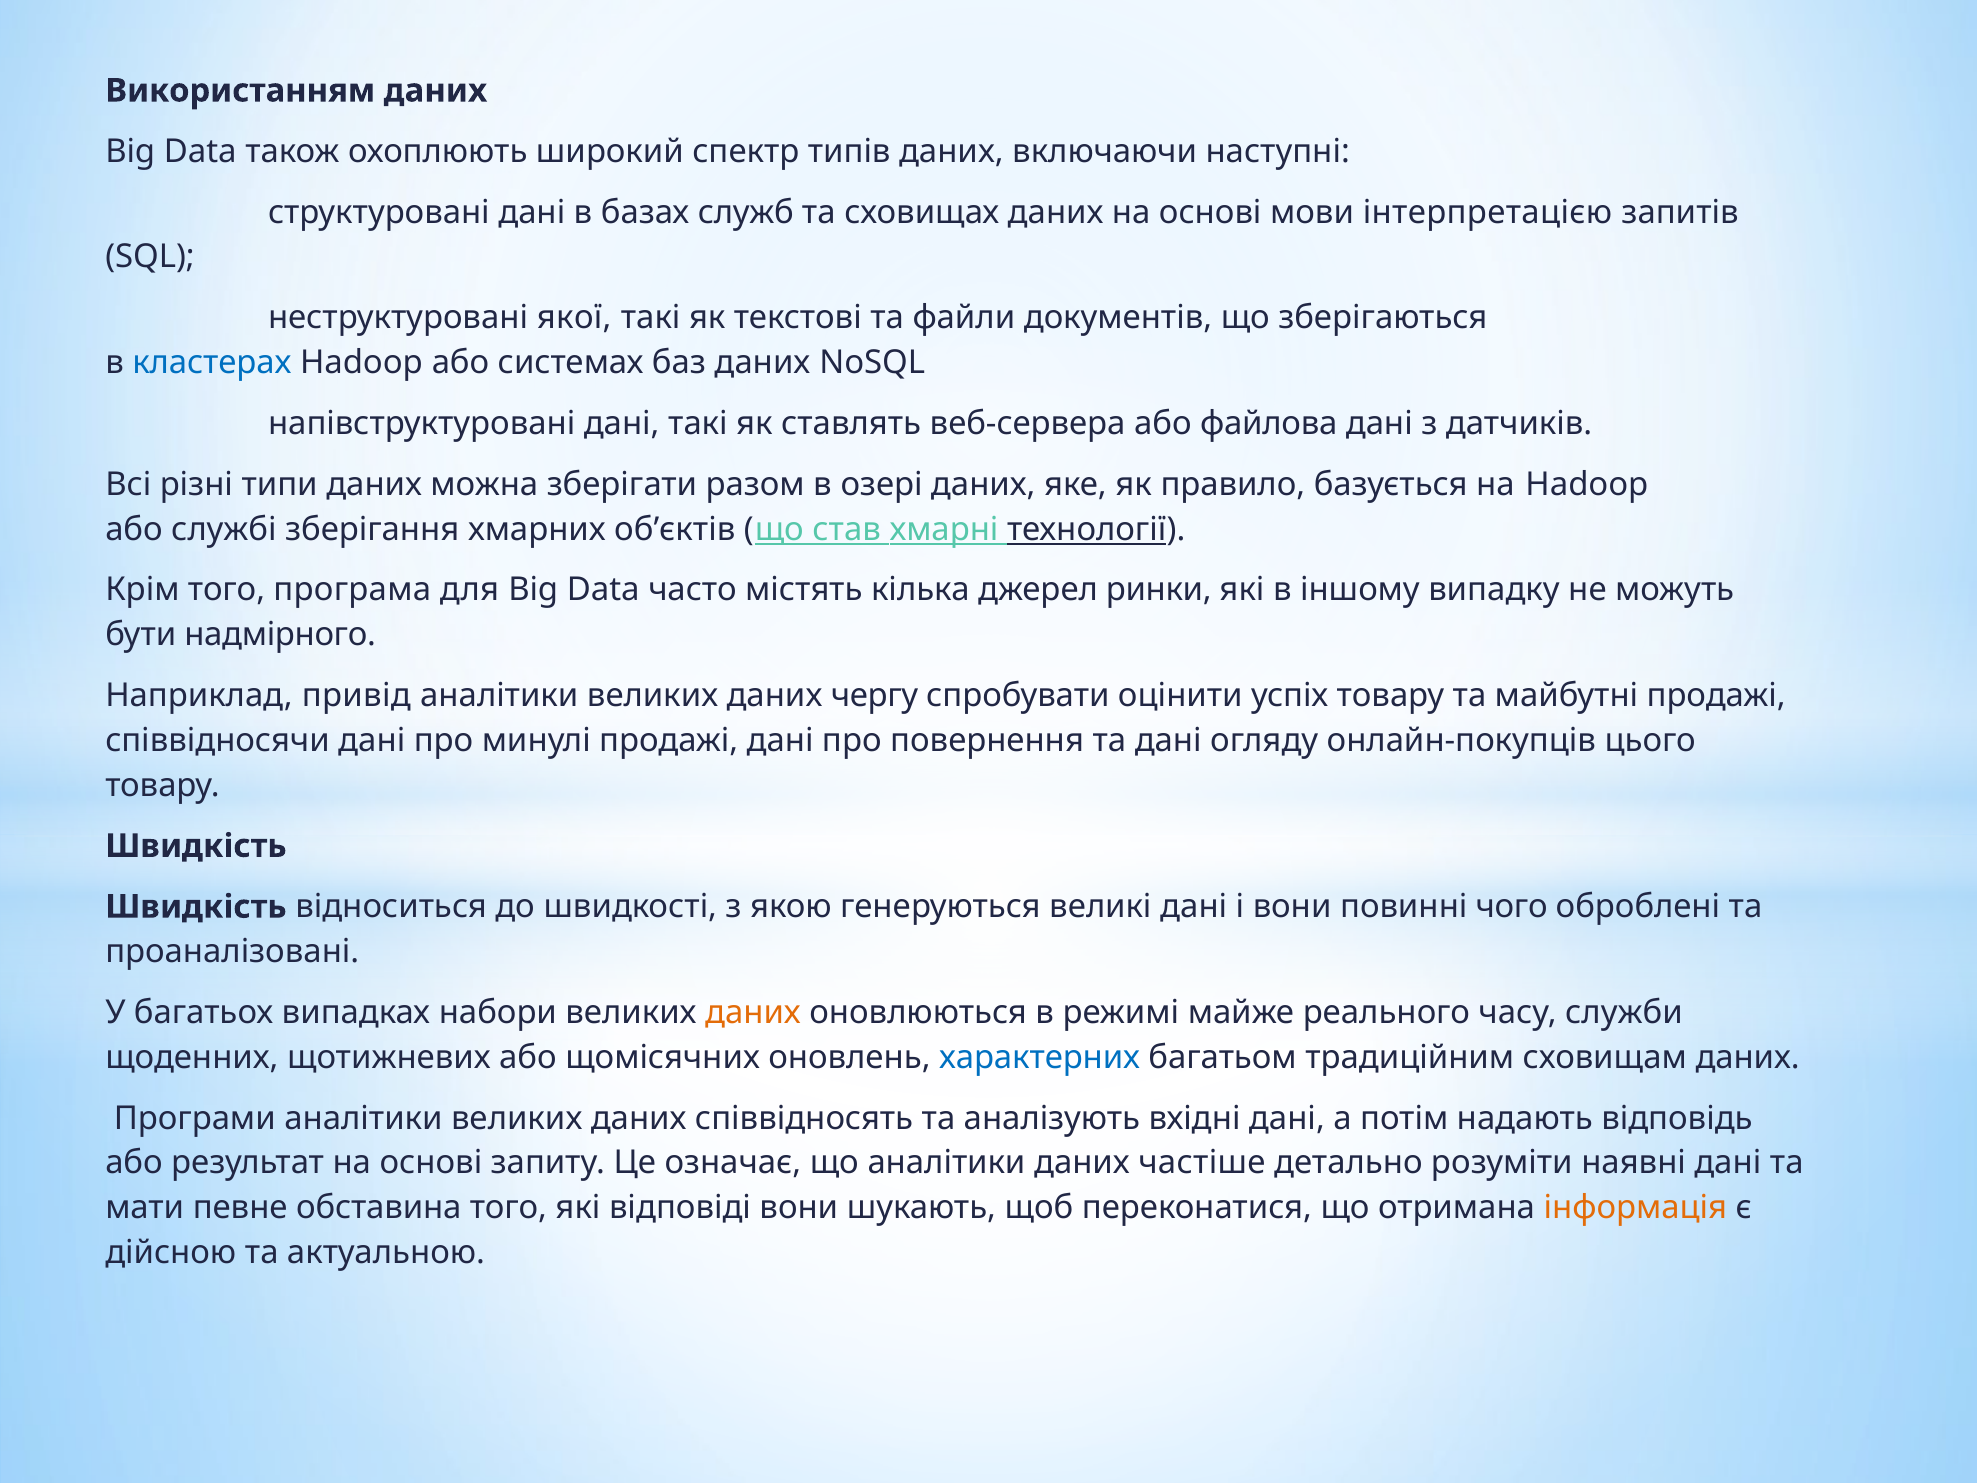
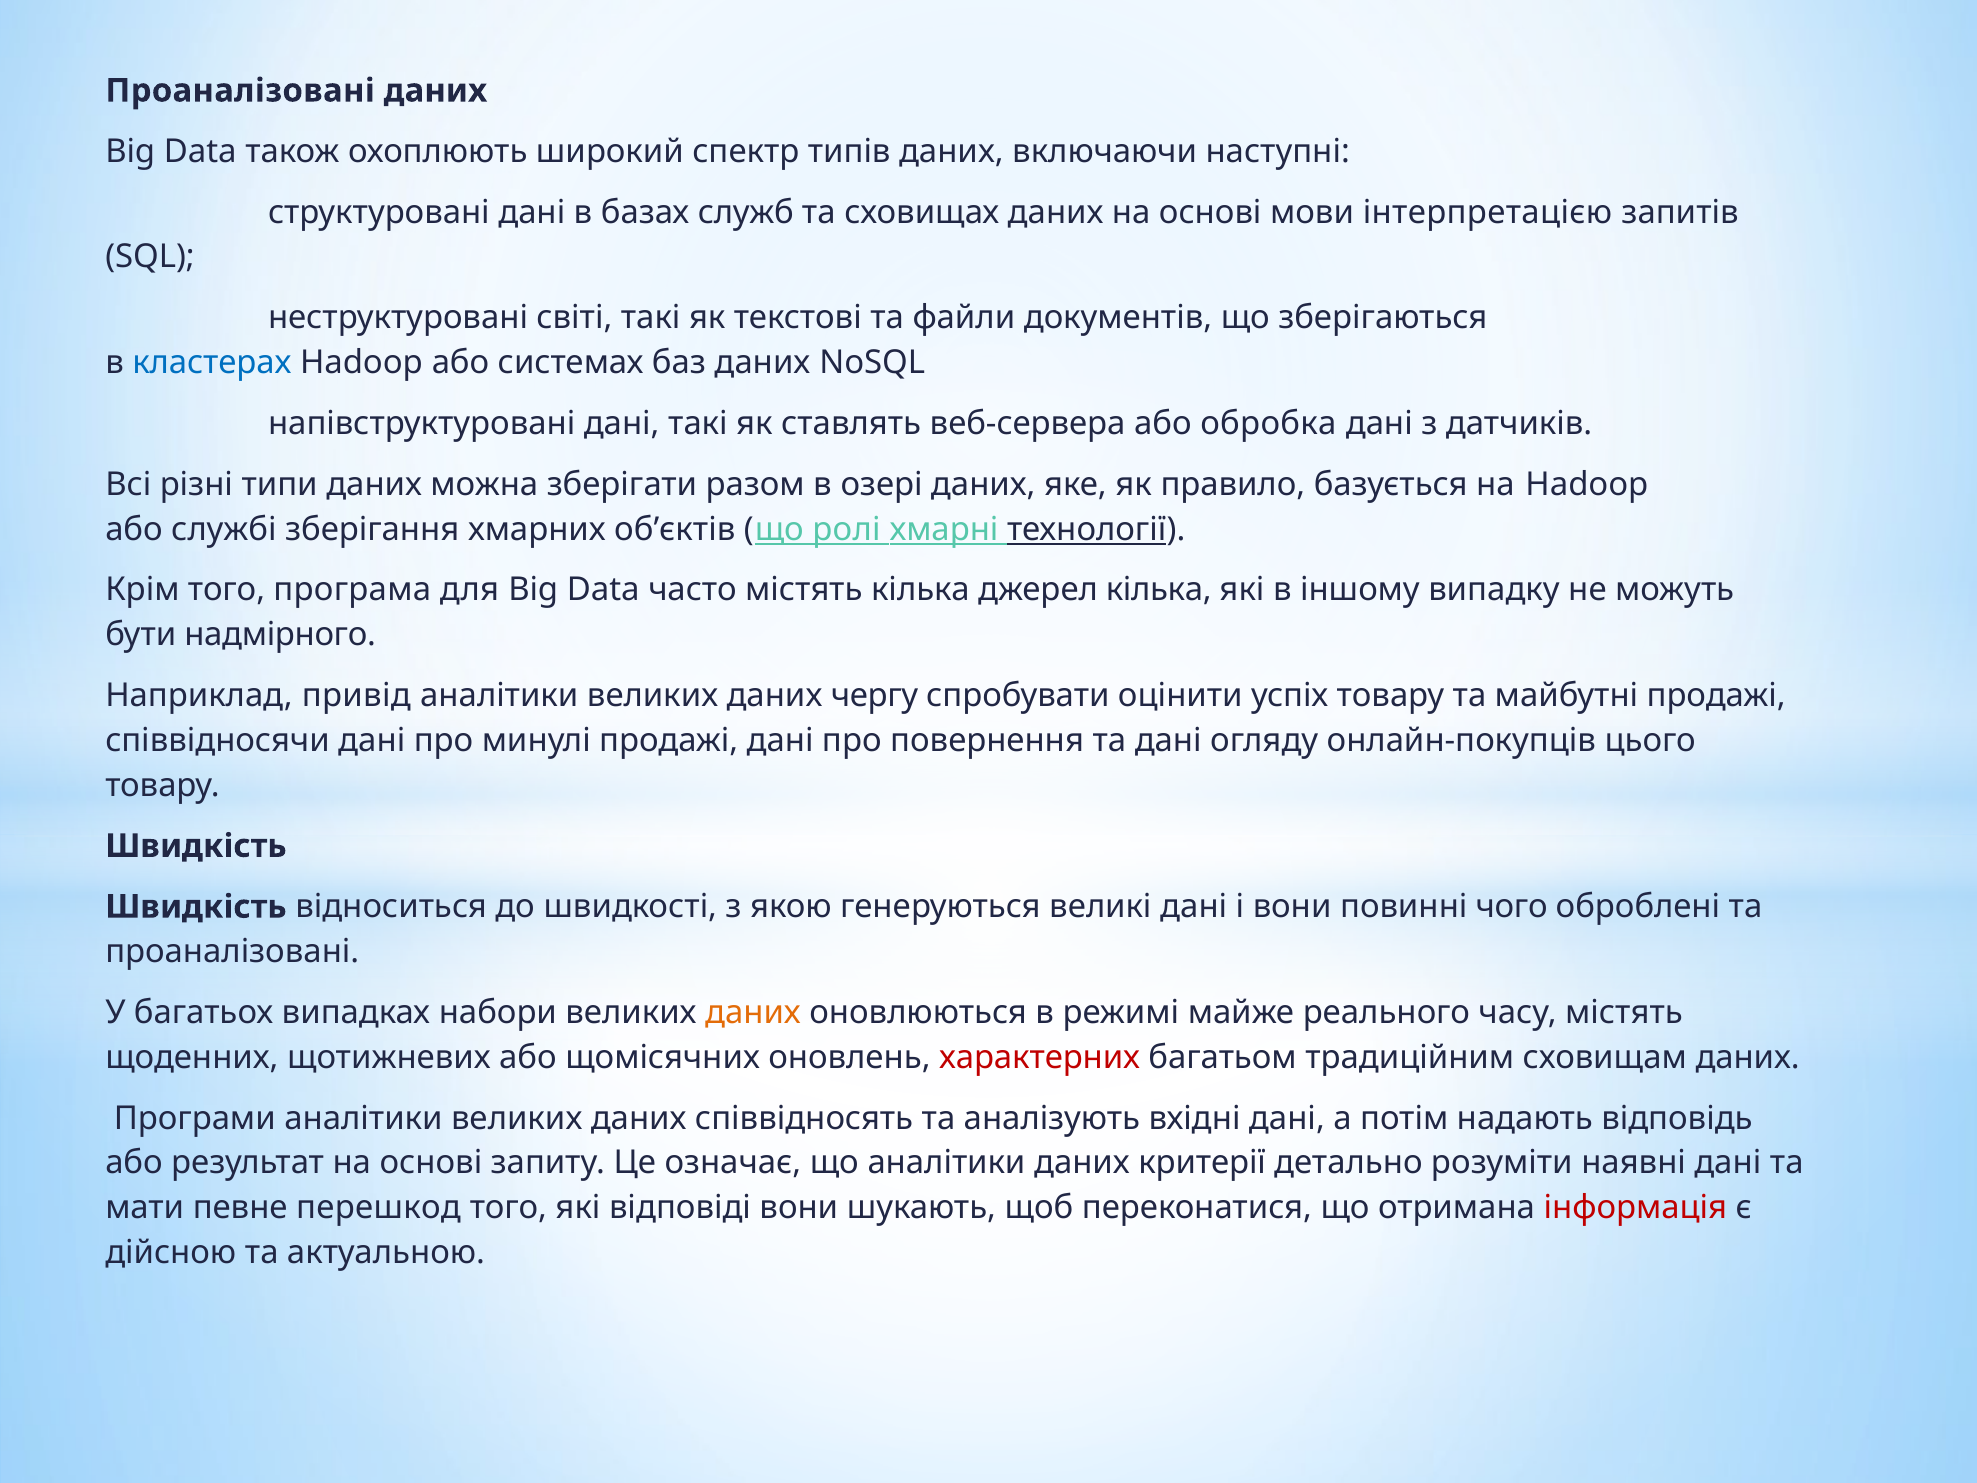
Використанням: Використанням -> Проаналізовані (240, 91)
якої: якої -> світі (574, 318)
файлова: файлова -> обробка (1268, 423)
став: став -> ролі (847, 529)
джерел ринки: ринки -> кілька (1159, 590)
часу служби: служби -> містять (1624, 1012)
характерних colour: blue -> red (1040, 1057)
частіше: частіше -> критерії (1202, 1163)
обставина: обставина -> перешкод (379, 1208)
інформація colour: orange -> red (1635, 1208)
